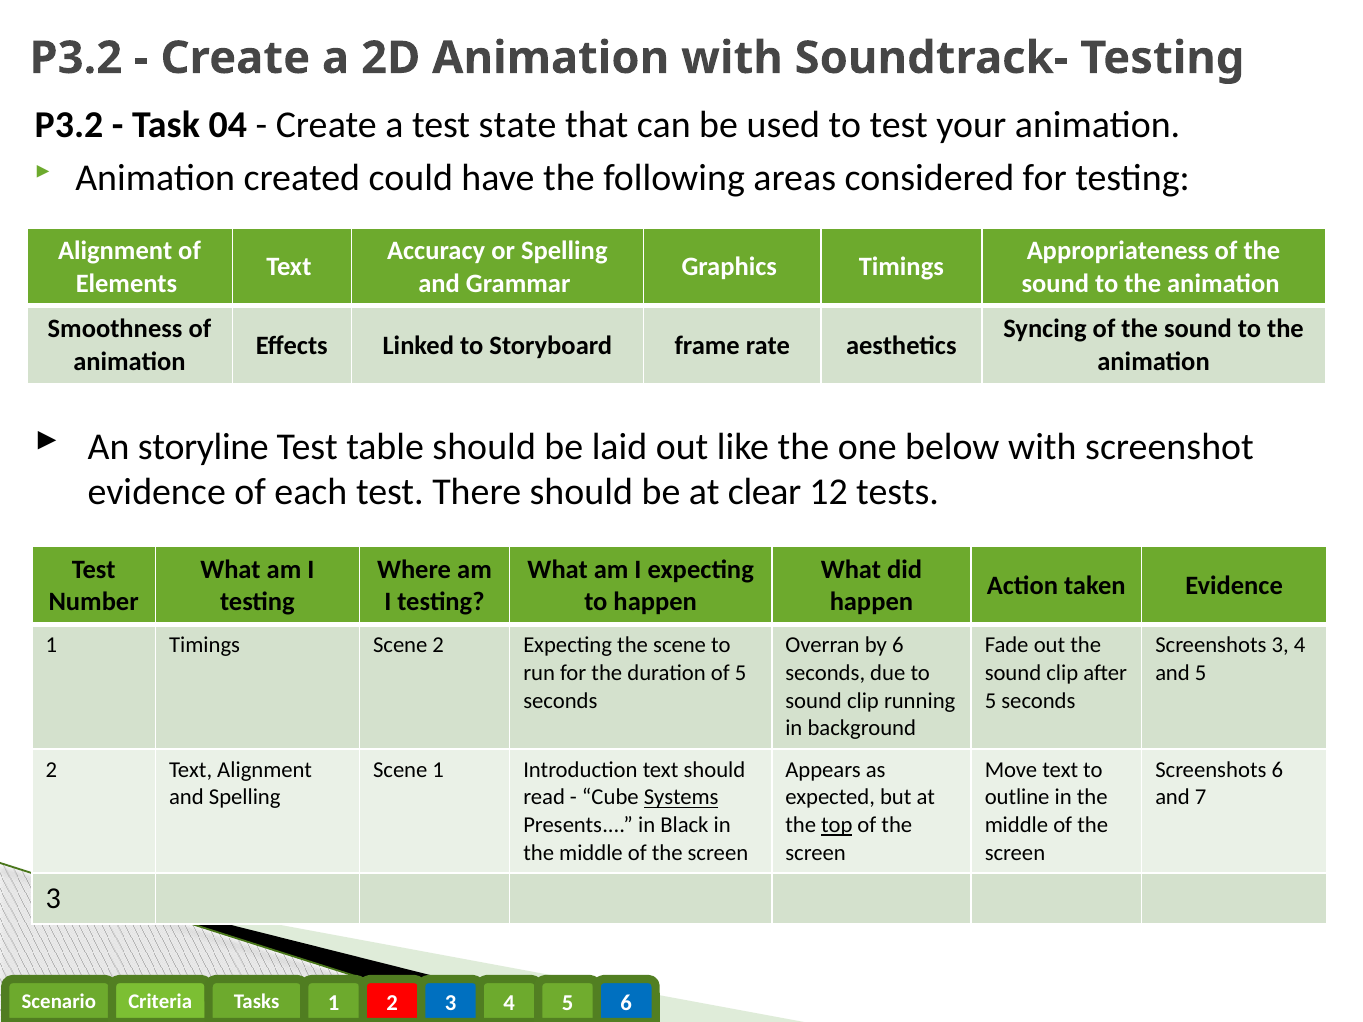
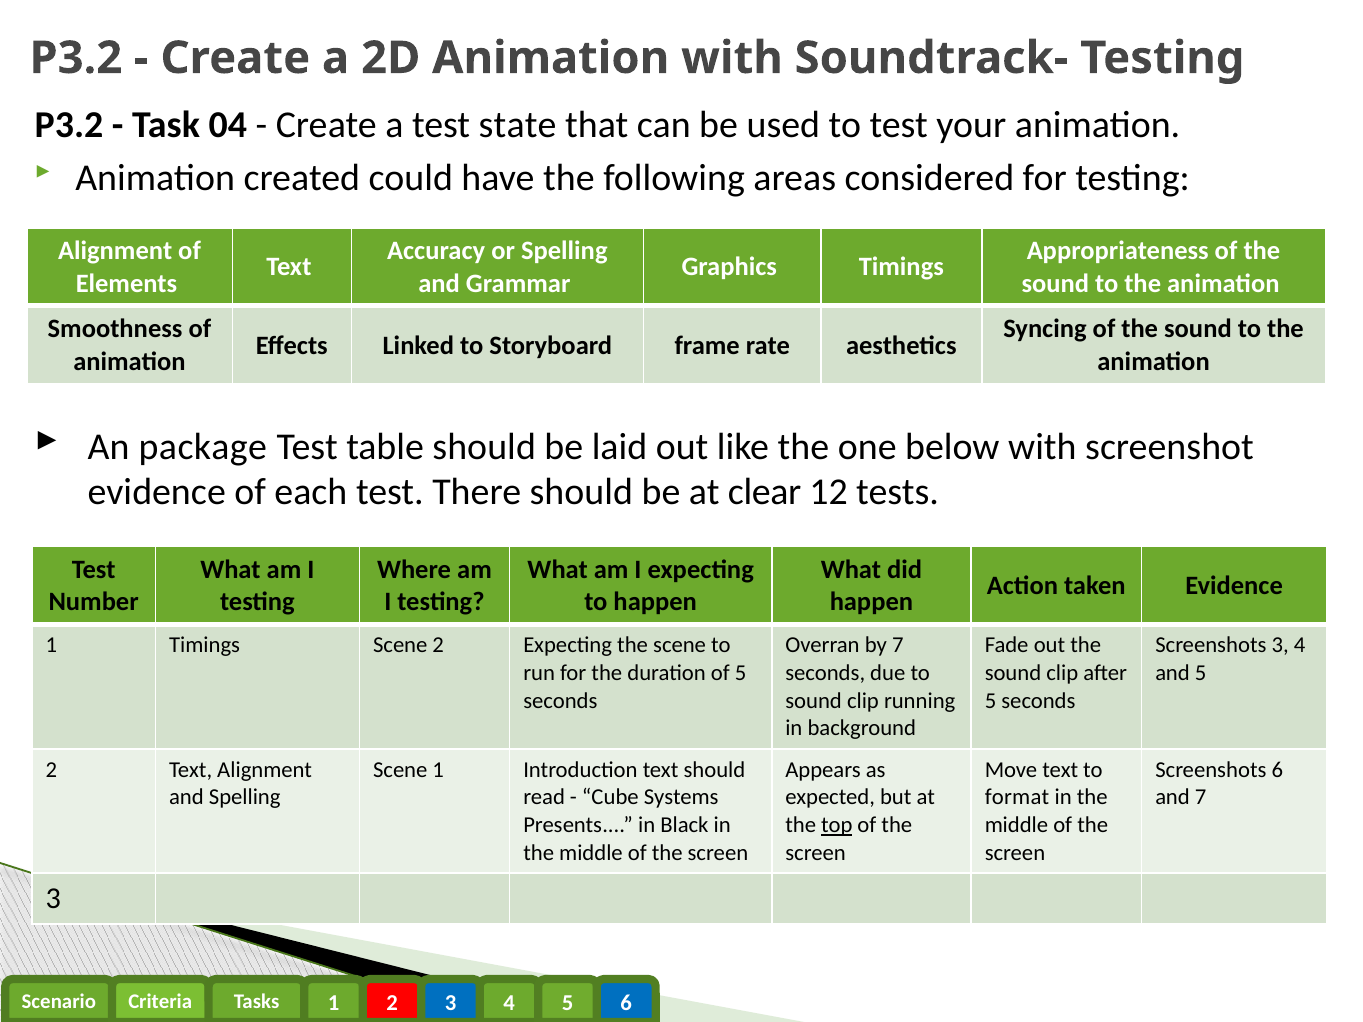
storyline: storyline -> package (203, 447)
by 6: 6 -> 7 (898, 646)
Systems underline: present -> none (681, 798)
outline: outline -> format (1017, 798)
